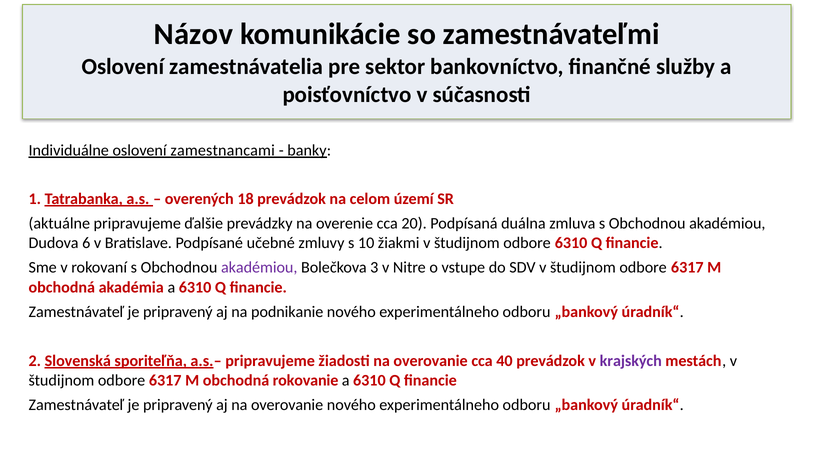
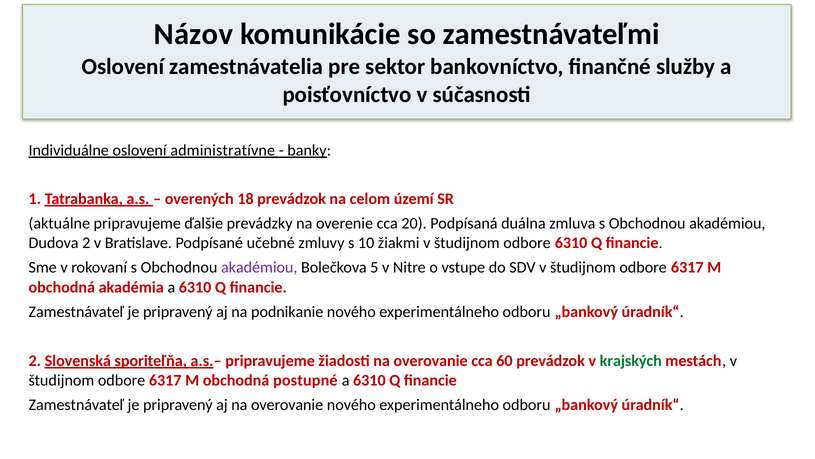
zamestnancami: zamestnancami -> administratívne (223, 150)
Dudova 6: 6 -> 2 (86, 243)
3: 3 -> 5 (374, 267)
40: 40 -> 60 (504, 360)
krajských colour: purple -> green (631, 360)
rokovanie: rokovanie -> postupné (305, 380)
